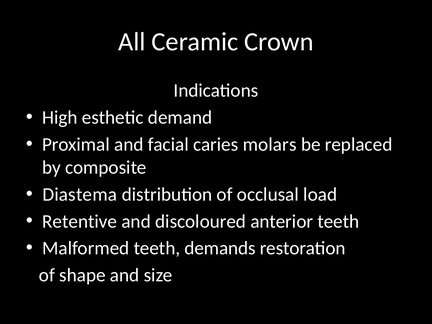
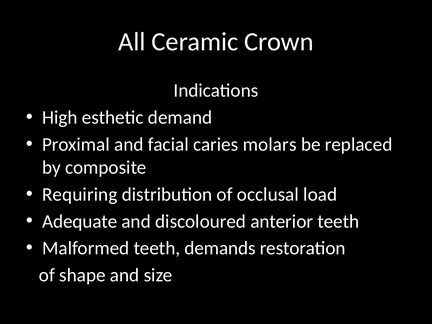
Diastema: Diastema -> Requiring (80, 194)
Retentive: Retentive -> Adequate (80, 221)
